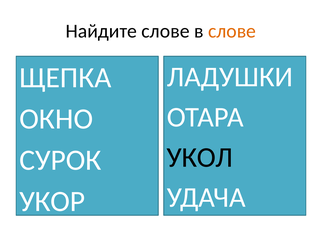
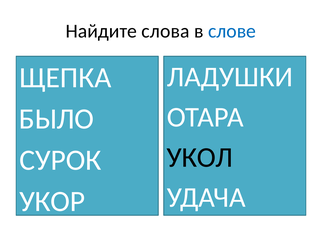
Найдите слове: слове -> слова (165, 31)
слове colour: orange -> blue (232, 31)
ОКНО: ОКНО -> БЫЛО (56, 119)
